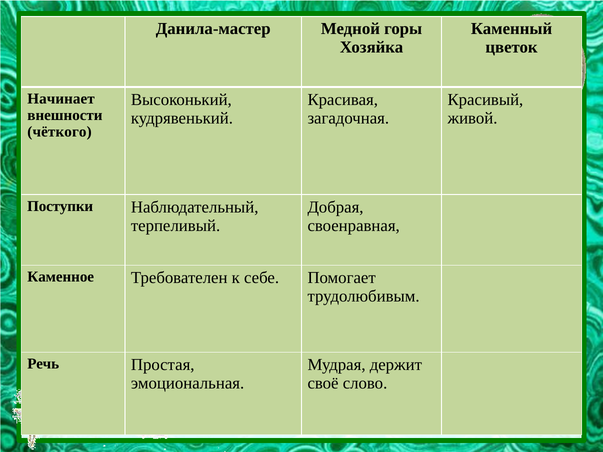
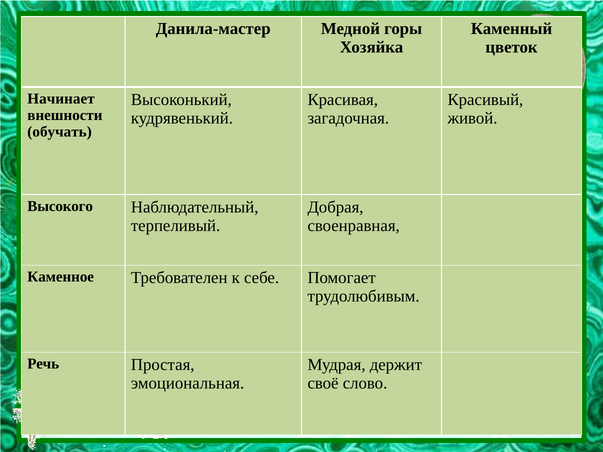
чёткого: чёткого -> обучать (60, 132)
Поступки: Поступки -> Высокого (60, 206)
